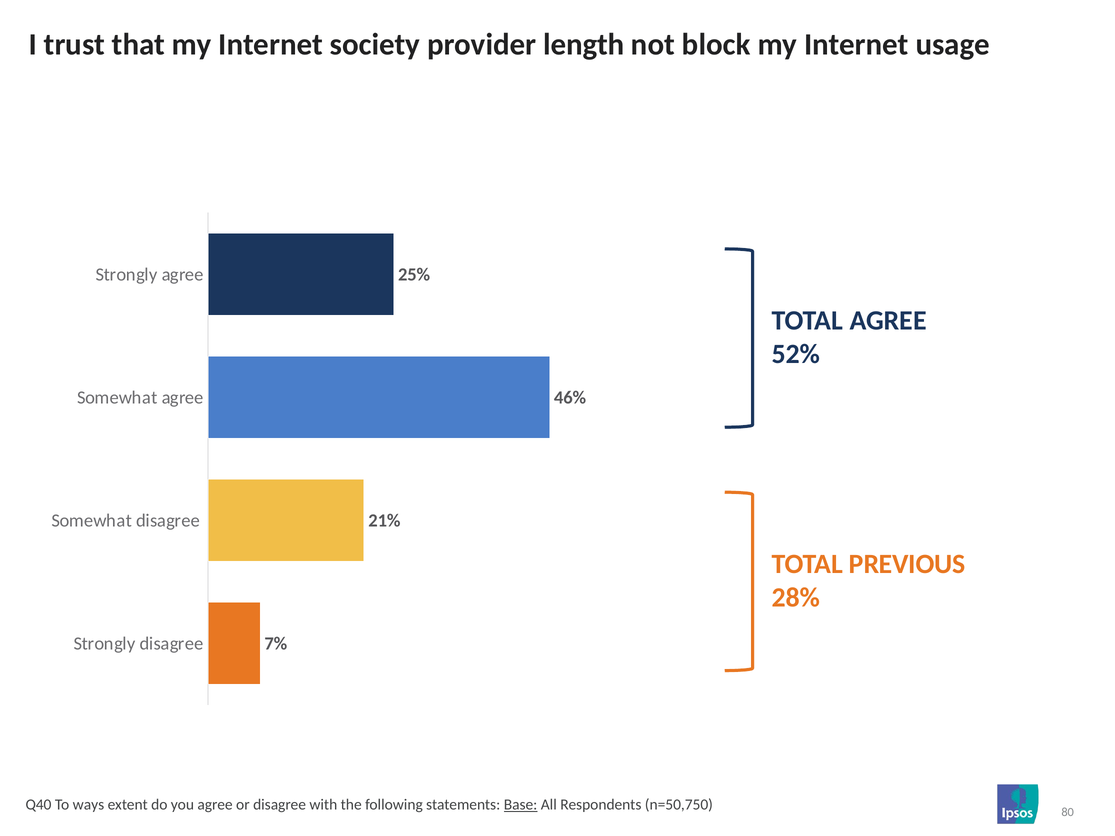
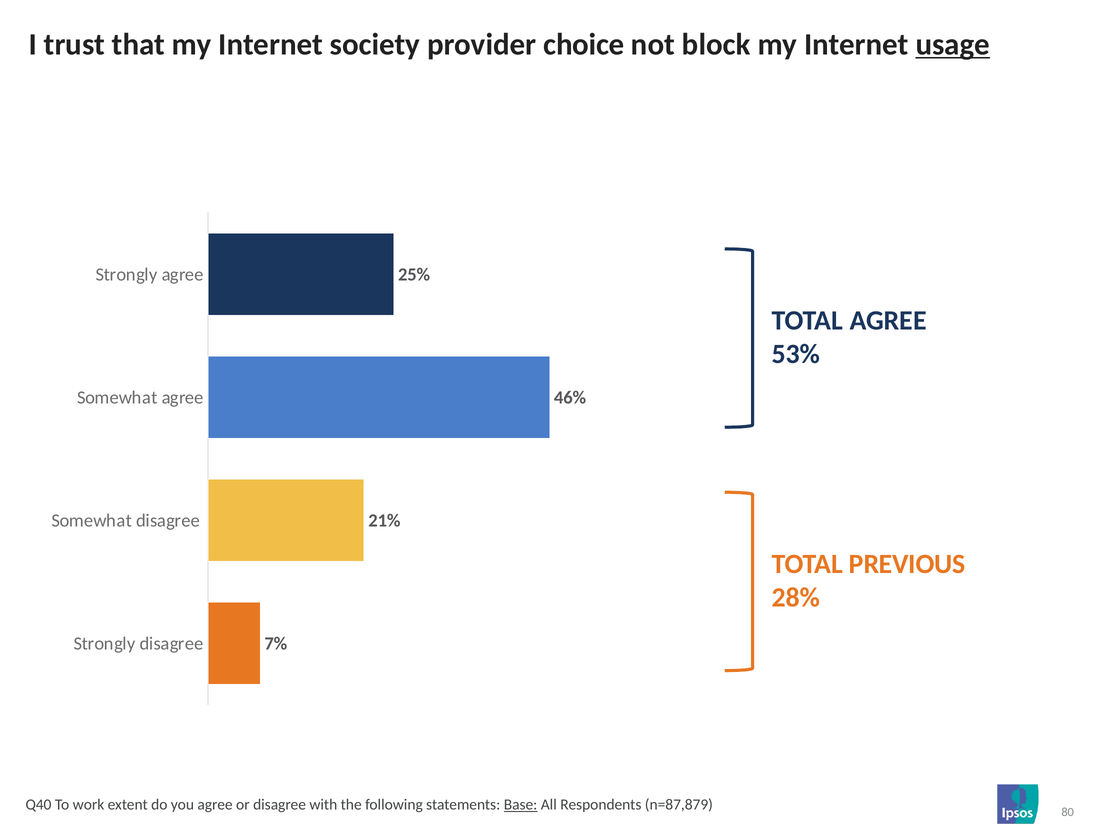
length: length -> choice (584, 44)
usage underline: none -> present (953, 44)
52%: 52% -> 53% (796, 354)
ways: ways -> work (89, 805)
n=50,750: n=50,750 -> n=87,879 (679, 805)
